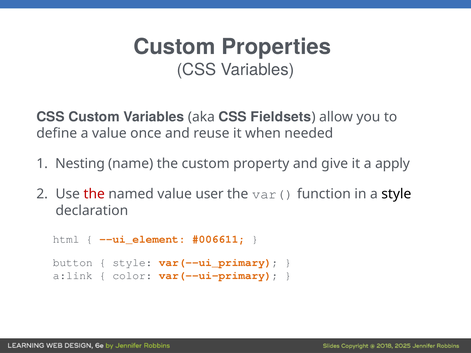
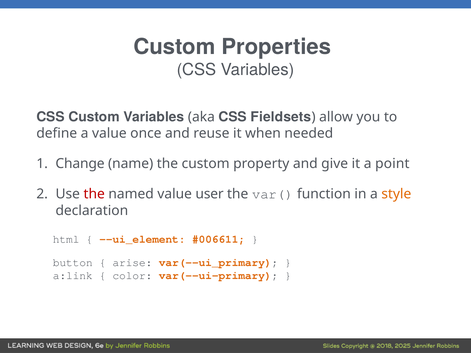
Nesting: Nesting -> Change (80, 164)
apply: apply -> point (392, 164)
style colour: black -> orange (396, 194)
style: style -> arise (132, 263)
